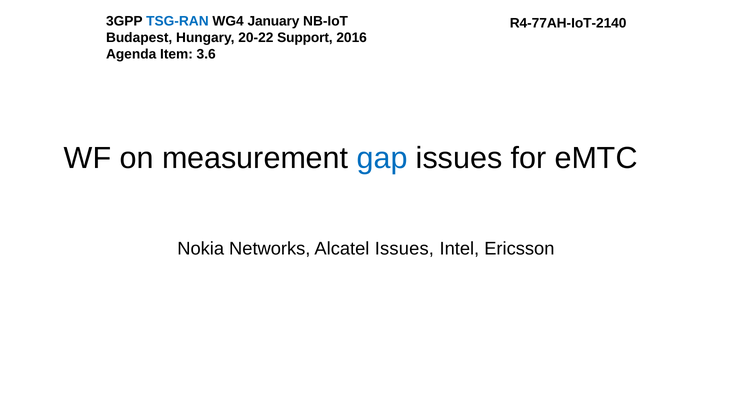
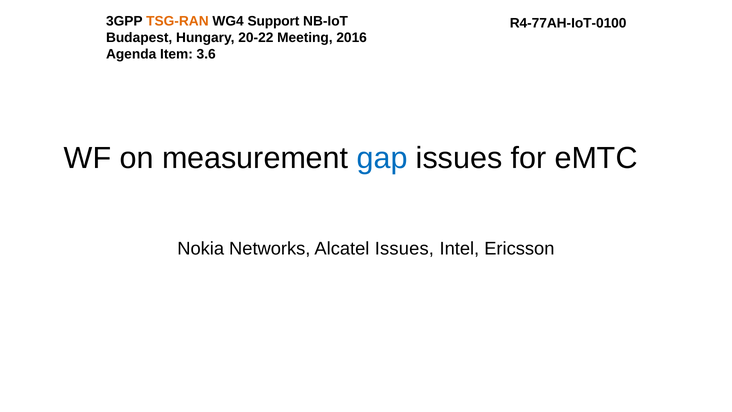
TSG-RAN colour: blue -> orange (177, 21)
January: January -> Support (273, 21)
R4-77AH-IoT-2140: R4-77AH-IoT-2140 -> R4-77AH-IoT-0100 (568, 23)
Support: Support -> Meeting (305, 38)
